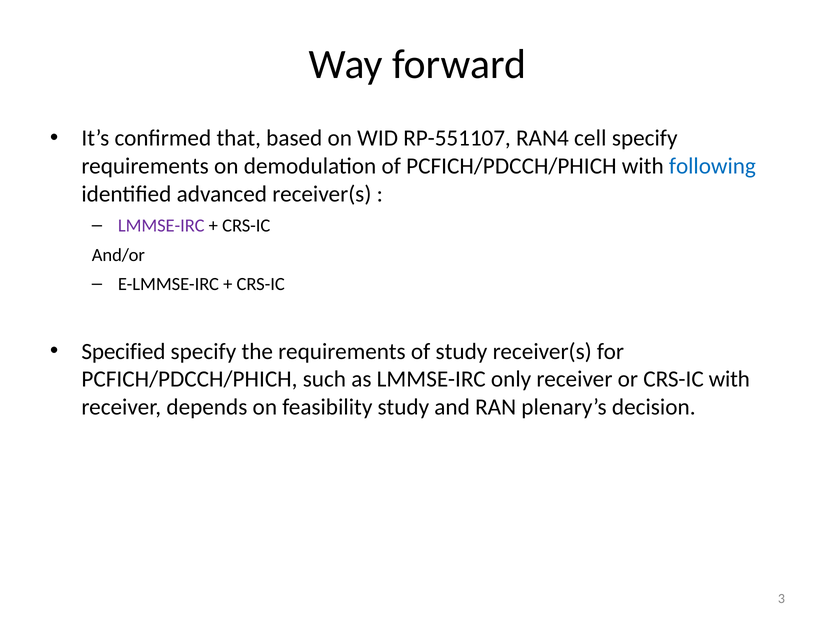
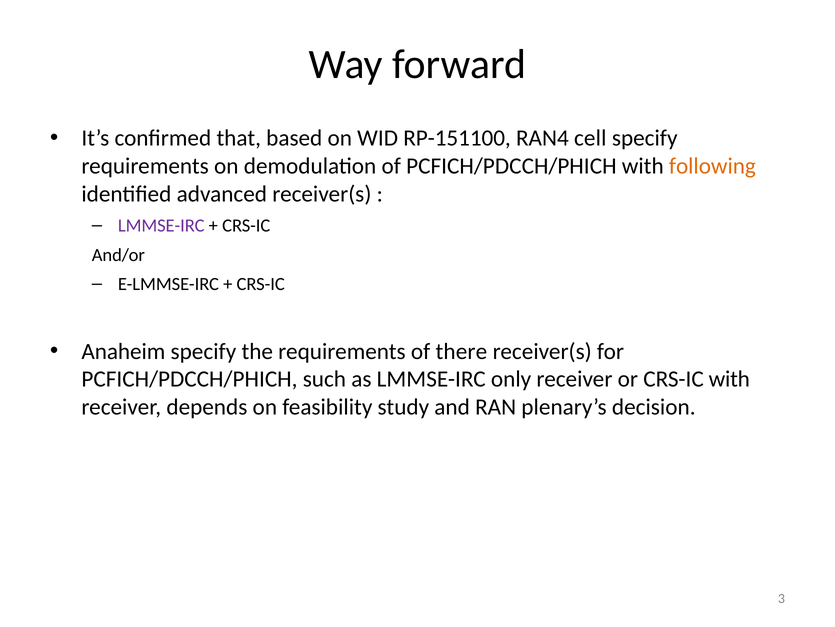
RP-551107: RP-551107 -> RP-151100 (457, 138)
following colour: blue -> orange (712, 166)
Specified: Specified -> Anaheim (123, 351)
of study: study -> there (461, 351)
